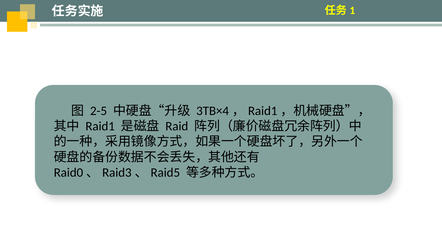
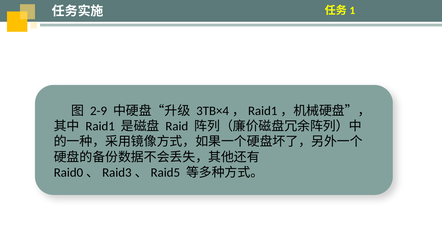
2-5: 2-5 -> 2-9 (99, 111)
